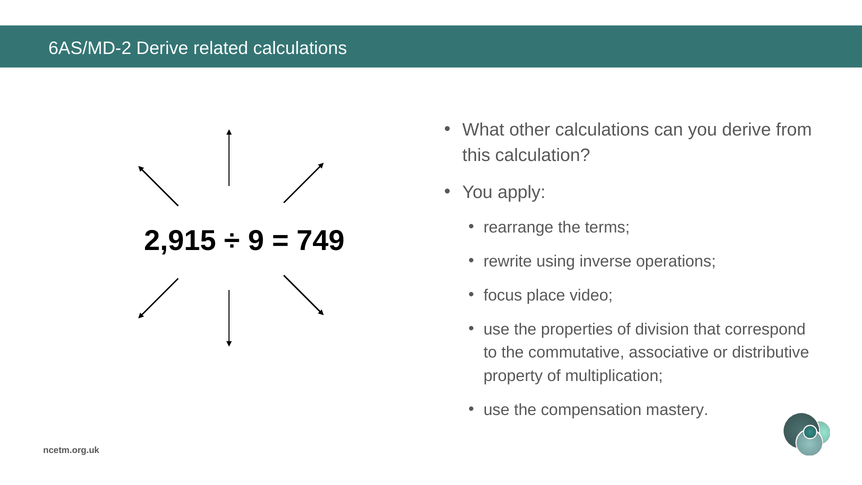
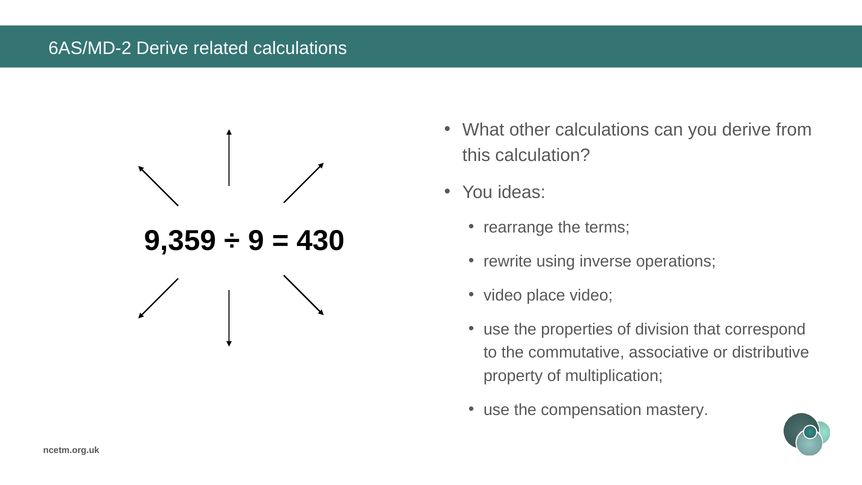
apply: apply -> ideas (522, 192)
2,915: 2,915 -> 9,359 (180, 241)
749: 749 -> 430 (321, 241)
focus: focus -> video (503, 295)
